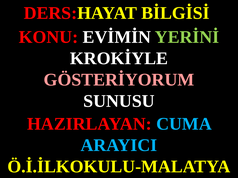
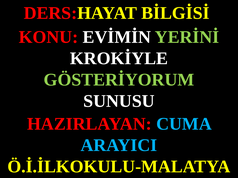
GÖSTERİYORUM colour: pink -> light green (119, 80)
